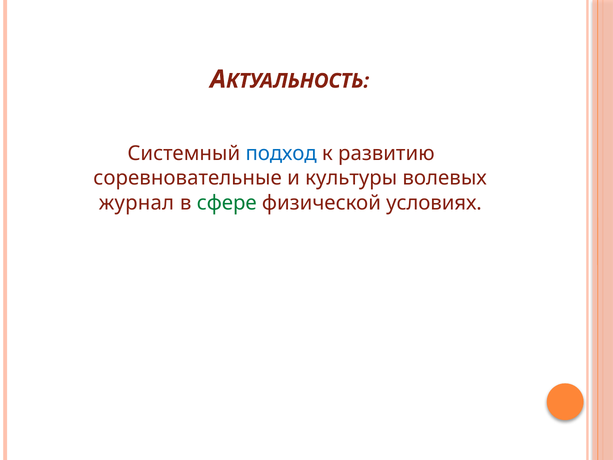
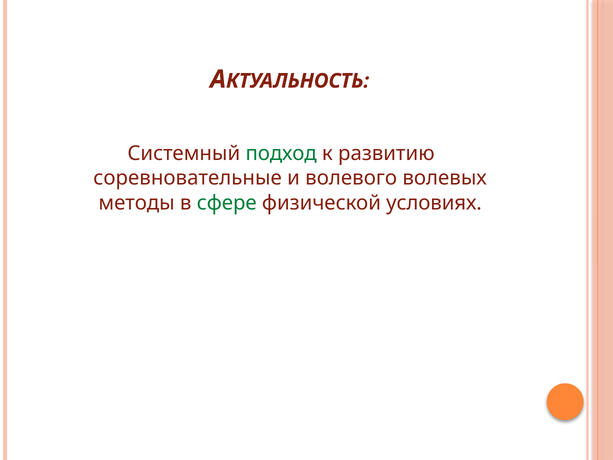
подход colour: blue -> green (281, 154)
культуры: культуры -> волевого (351, 178)
журнал: журнал -> методы (137, 203)
